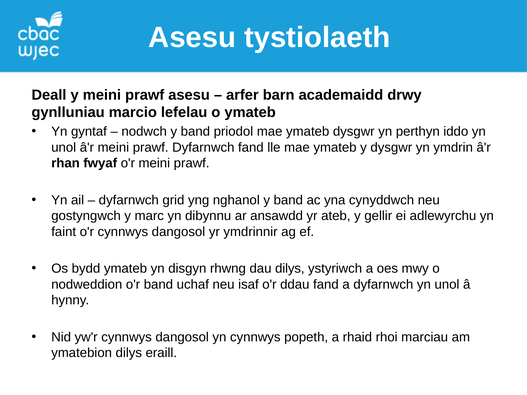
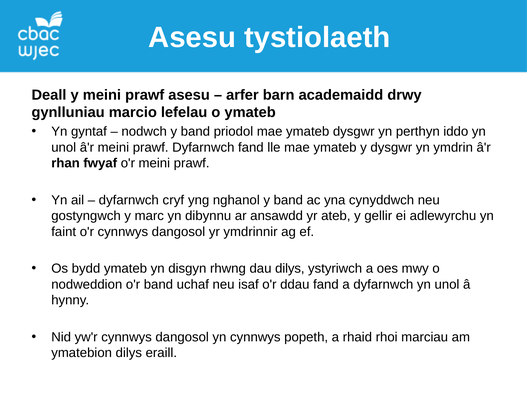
grid: grid -> cryf (173, 200)
